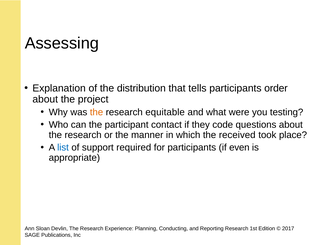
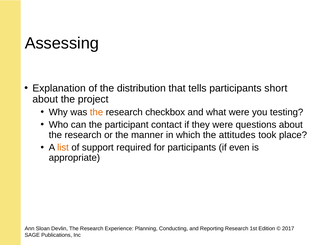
order: order -> short (276, 88)
equitable: equitable -> checkbox (165, 112)
they code: code -> were (223, 124)
received: received -> attitudes (237, 135)
list colour: blue -> orange (63, 147)
